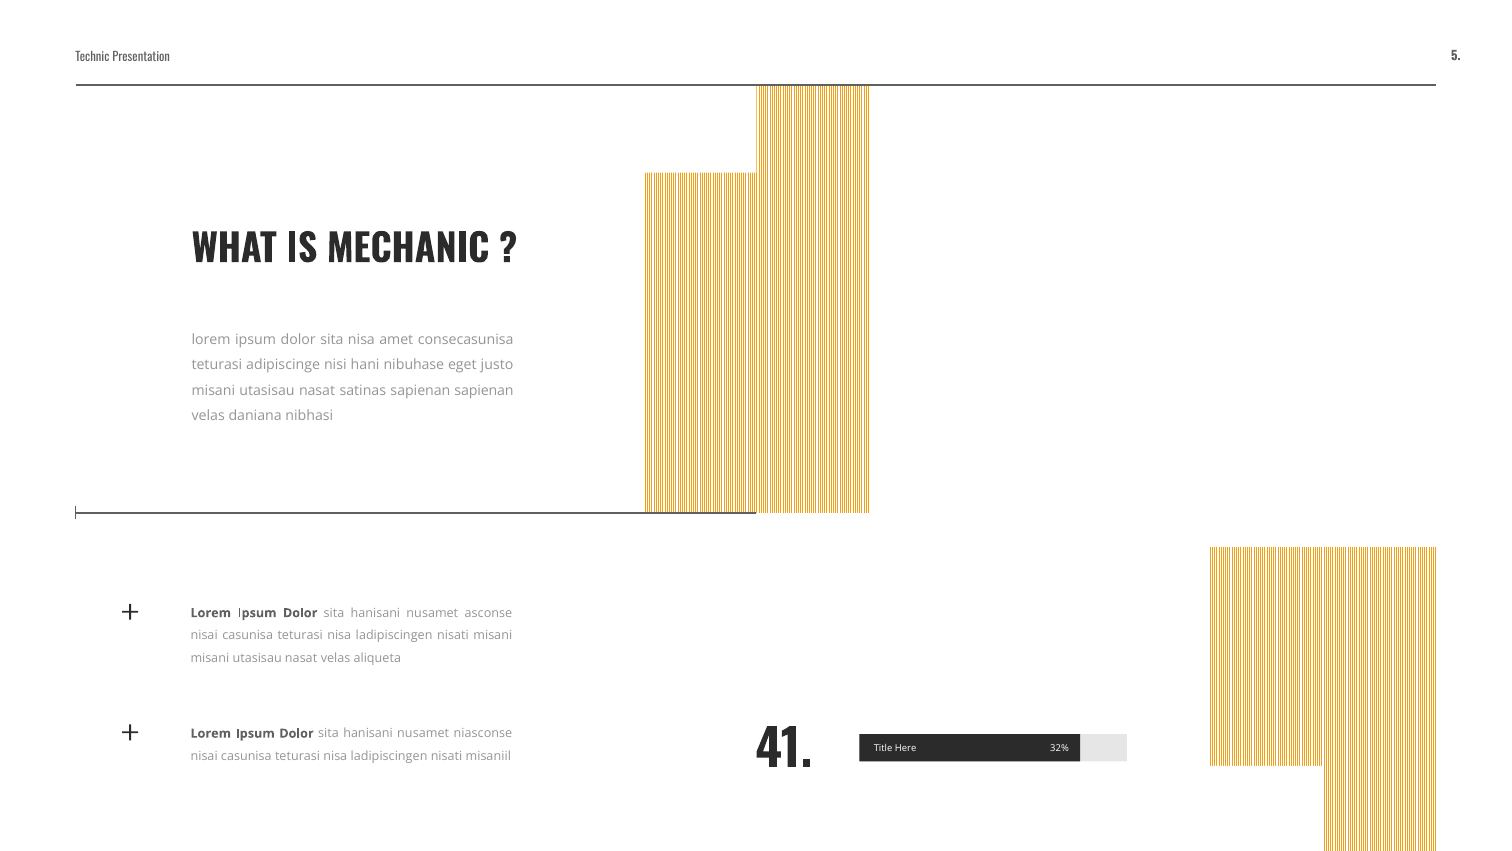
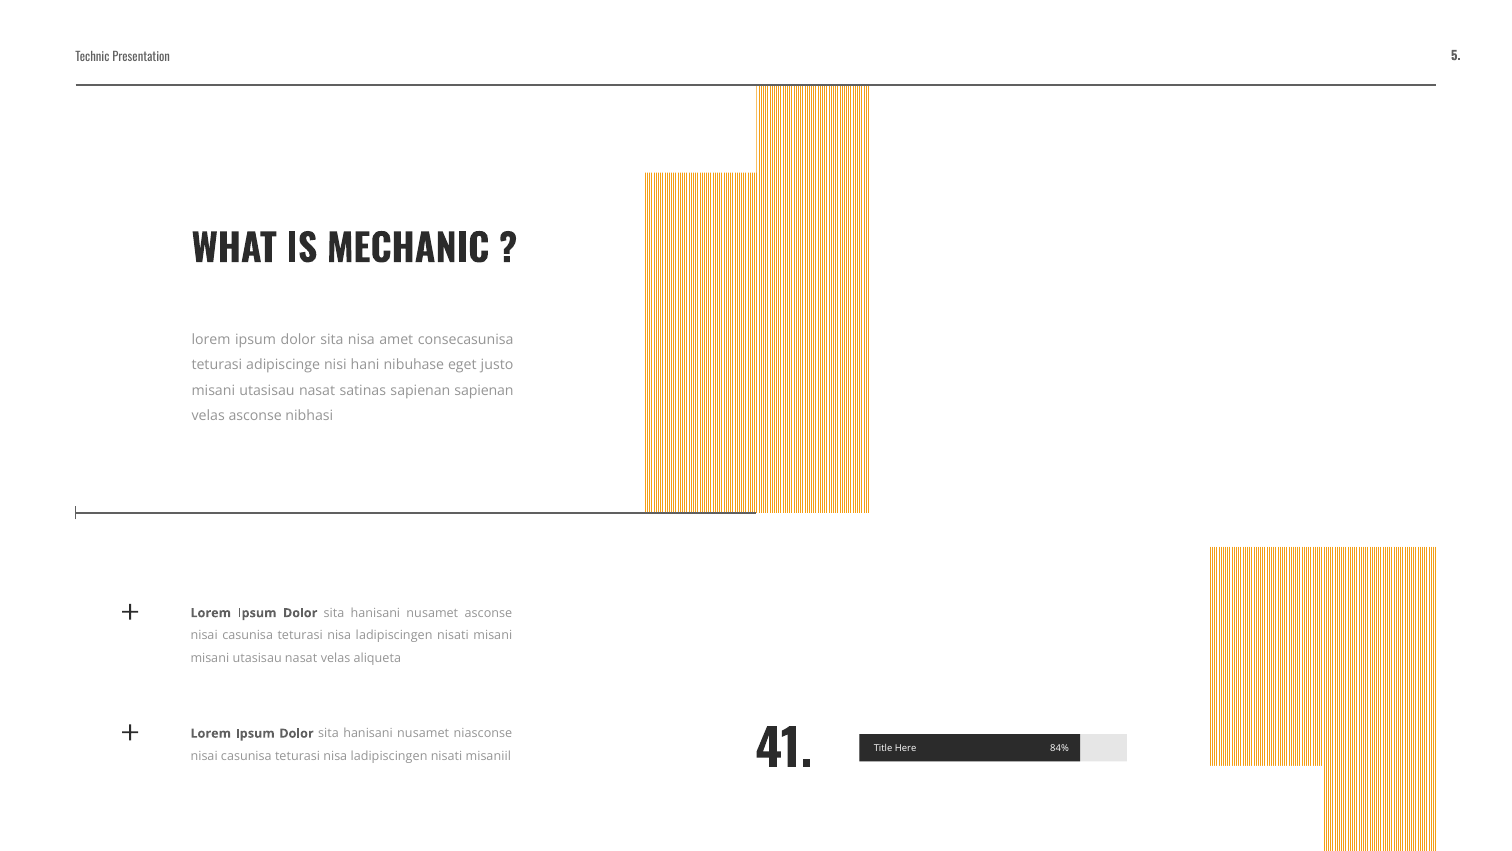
velas daniana: daniana -> asconse (255, 416)
32%: 32% -> 84% (1060, 748)
